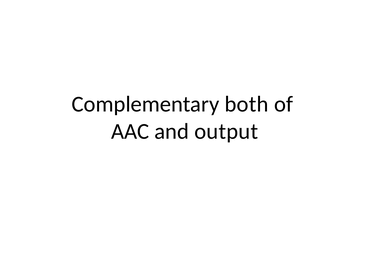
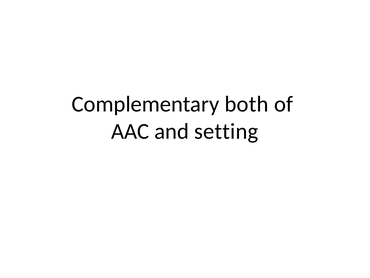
output: output -> setting (226, 131)
